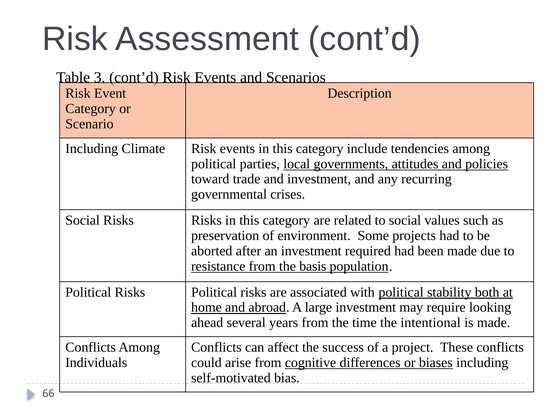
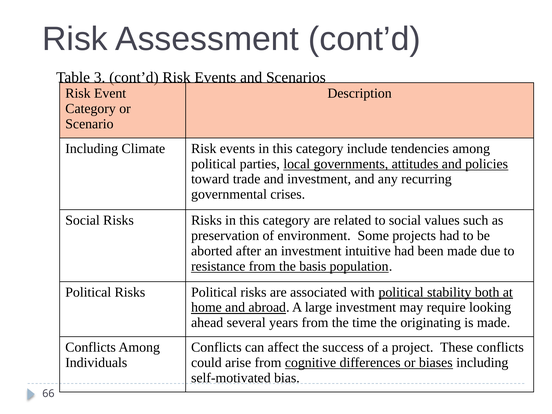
required: required -> intuitive (368, 251)
intentional: intentional -> originating (431, 323)
